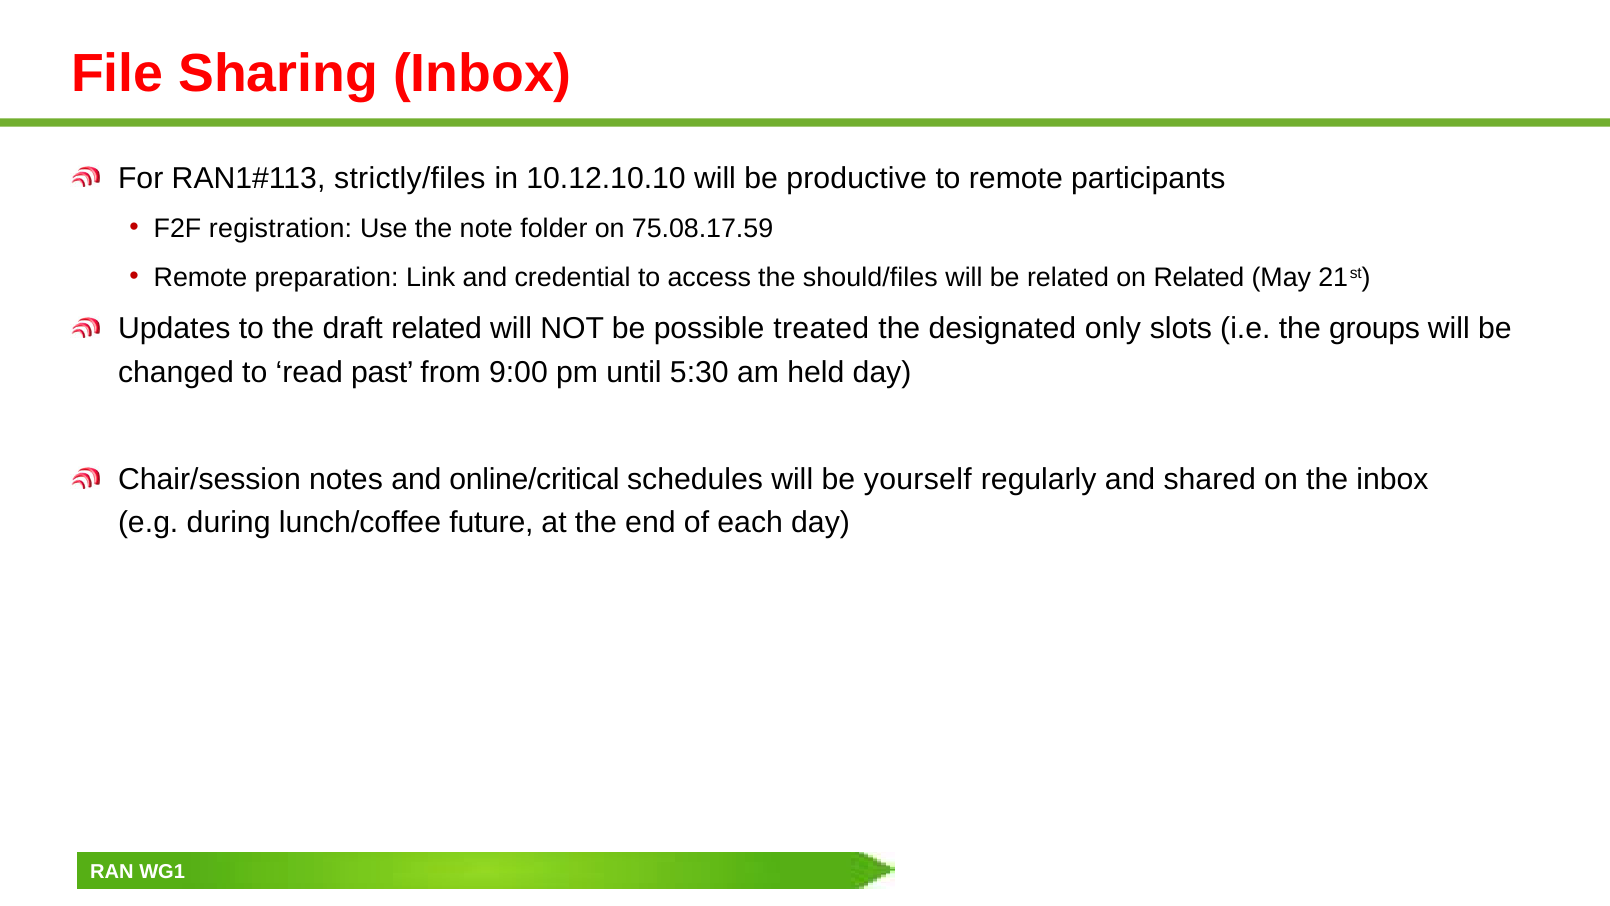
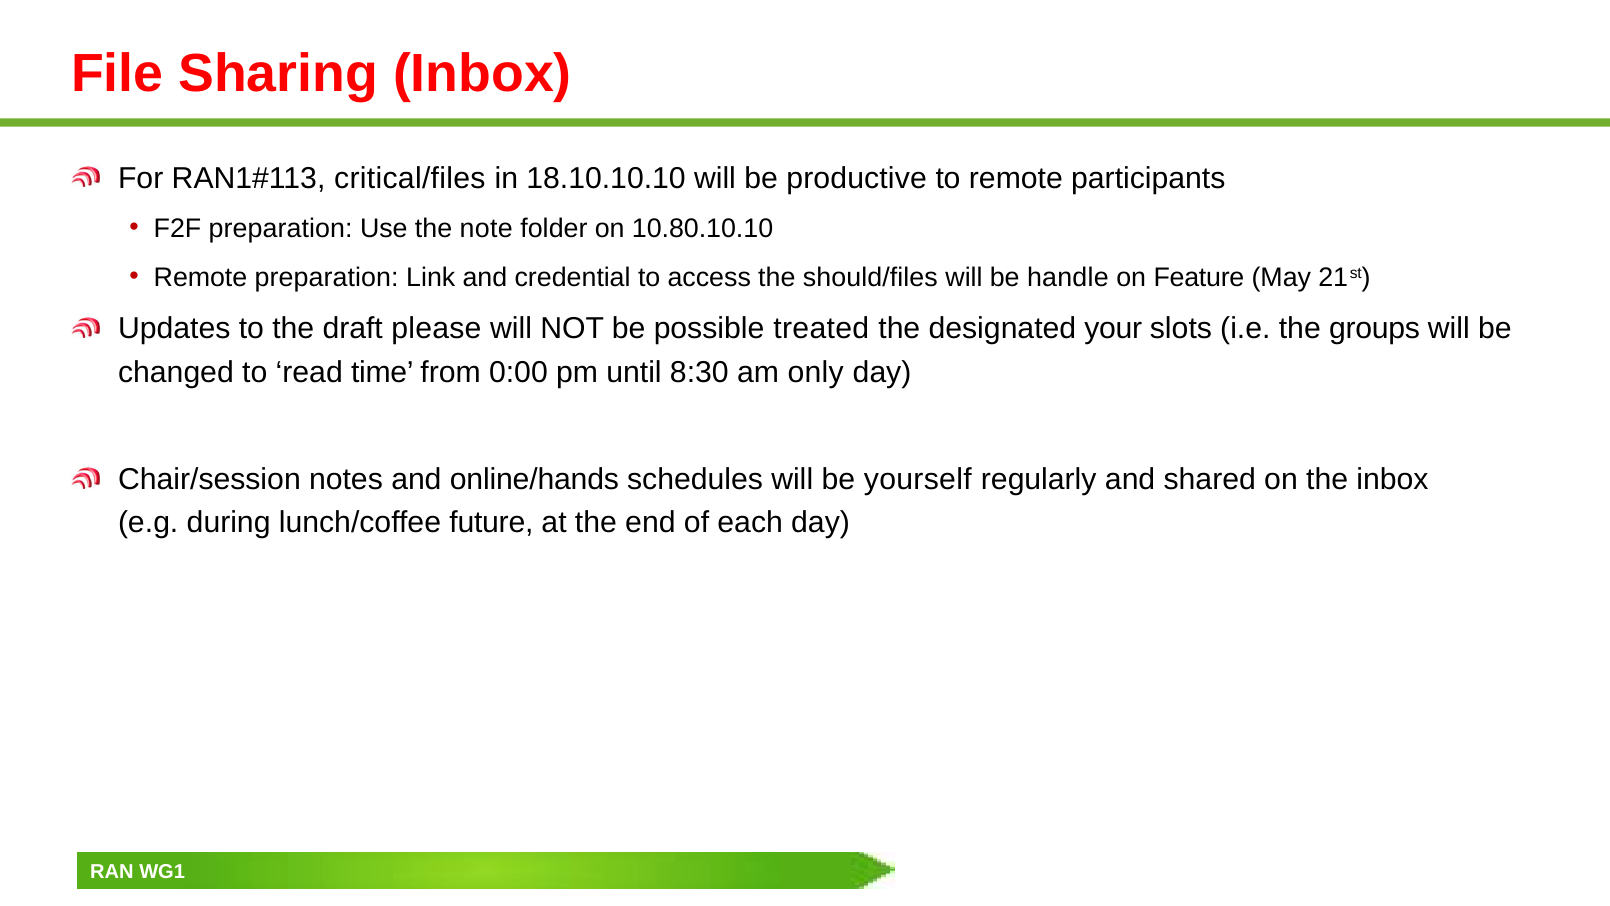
strictly/files: strictly/files -> critical/files (410, 178)
10.12.10.10: 10.12.10.10 -> 18.10.10.10 (606, 178)
F2F registration: registration -> preparation (281, 228)
75.08.17.59: 75.08.17.59 -> 10.80.10.10 (703, 228)
be related: related -> handle (1068, 277)
on Related: Related -> Feature (1199, 277)
draft related: related -> please (436, 329)
only: only -> your (1113, 329)
past: past -> time (382, 372)
9:00: 9:00 -> 0:00 (518, 372)
5:30: 5:30 -> 8:30 (699, 372)
held: held -> only (816, 372)
online/critical: online/critical -> online/hands (534, 479)
